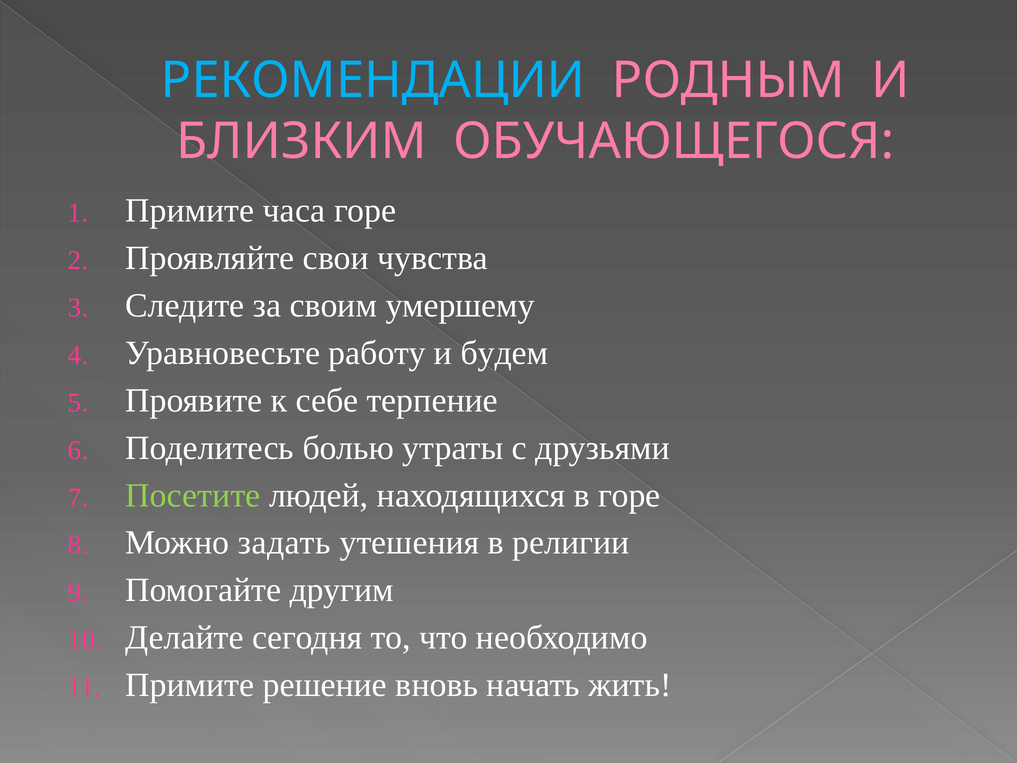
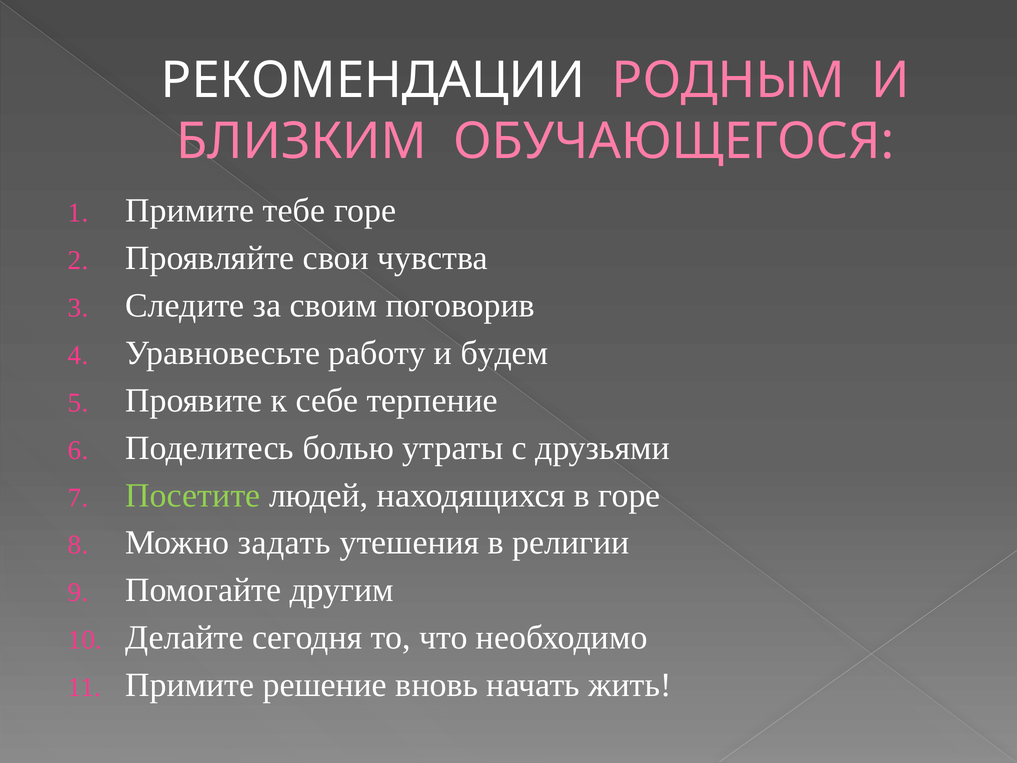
РЕКОМЕНДАЦИИ colour: light blue -> white (373, 81)
часа: часа -> тебе (294, 210)
умершему: умершему -> поговорив (460, 305)
